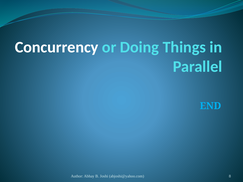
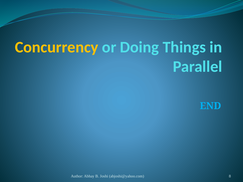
Concurrency colour: white -> yellow (57, 47)
